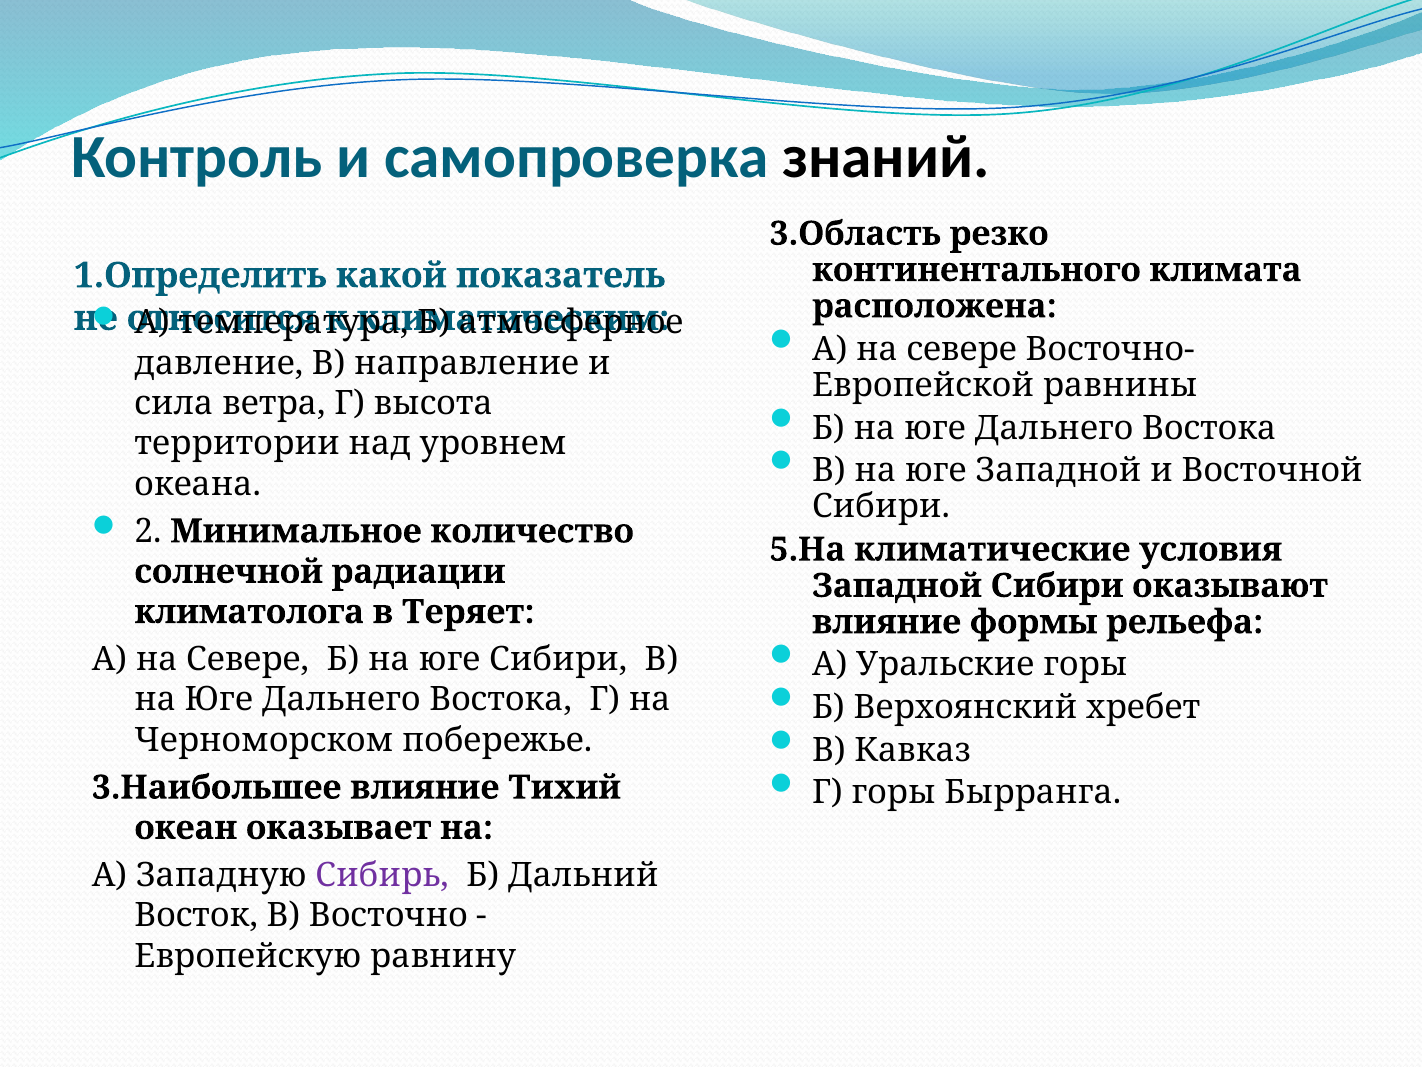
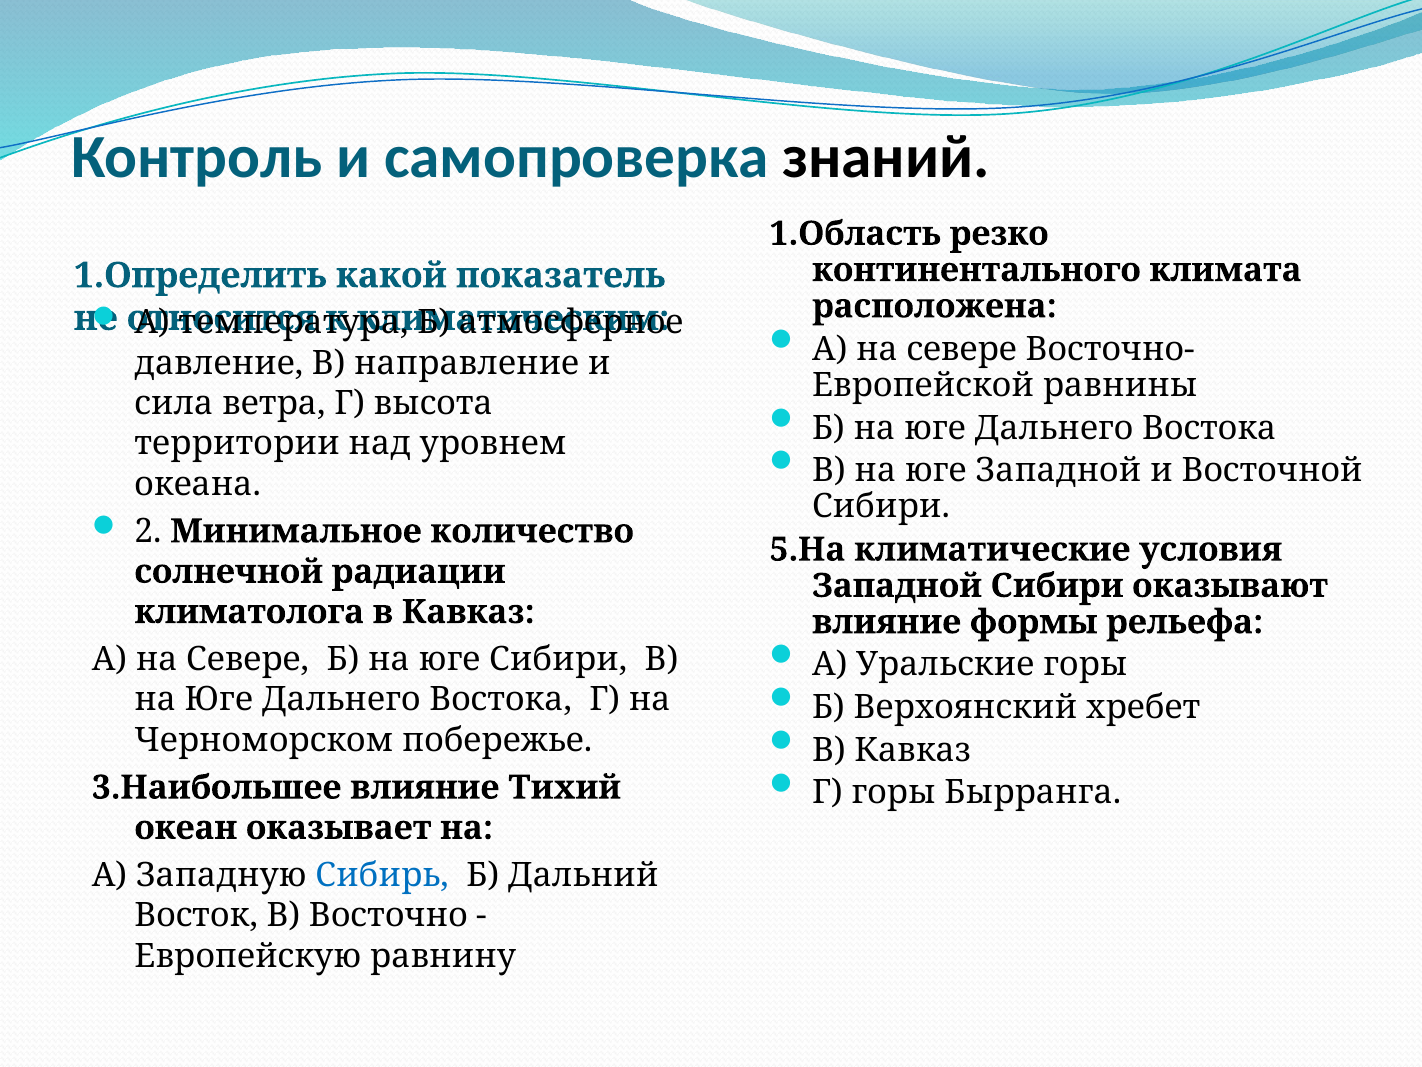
3.Область: 3.Область -> 1.Область (855, 234)
Теряет: Теряет -> Кавказ (468, 612)
Сибирь colour: purple -> blue (382, 875)
